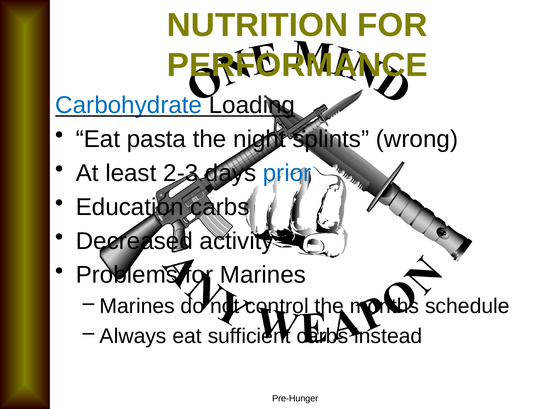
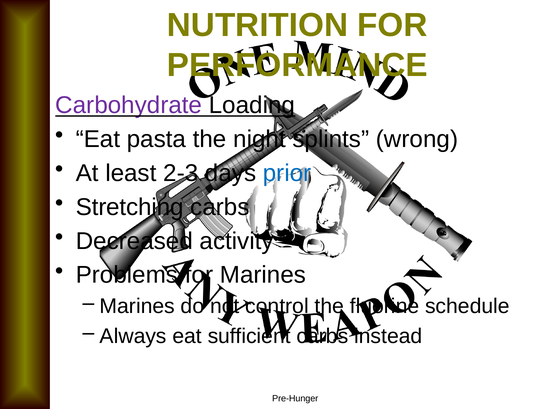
Carbohydrate colour: blue -> purple (129, 105)
Education: Education -> Stretching (130, 207)
months: months -> fluorine (385, 306)
